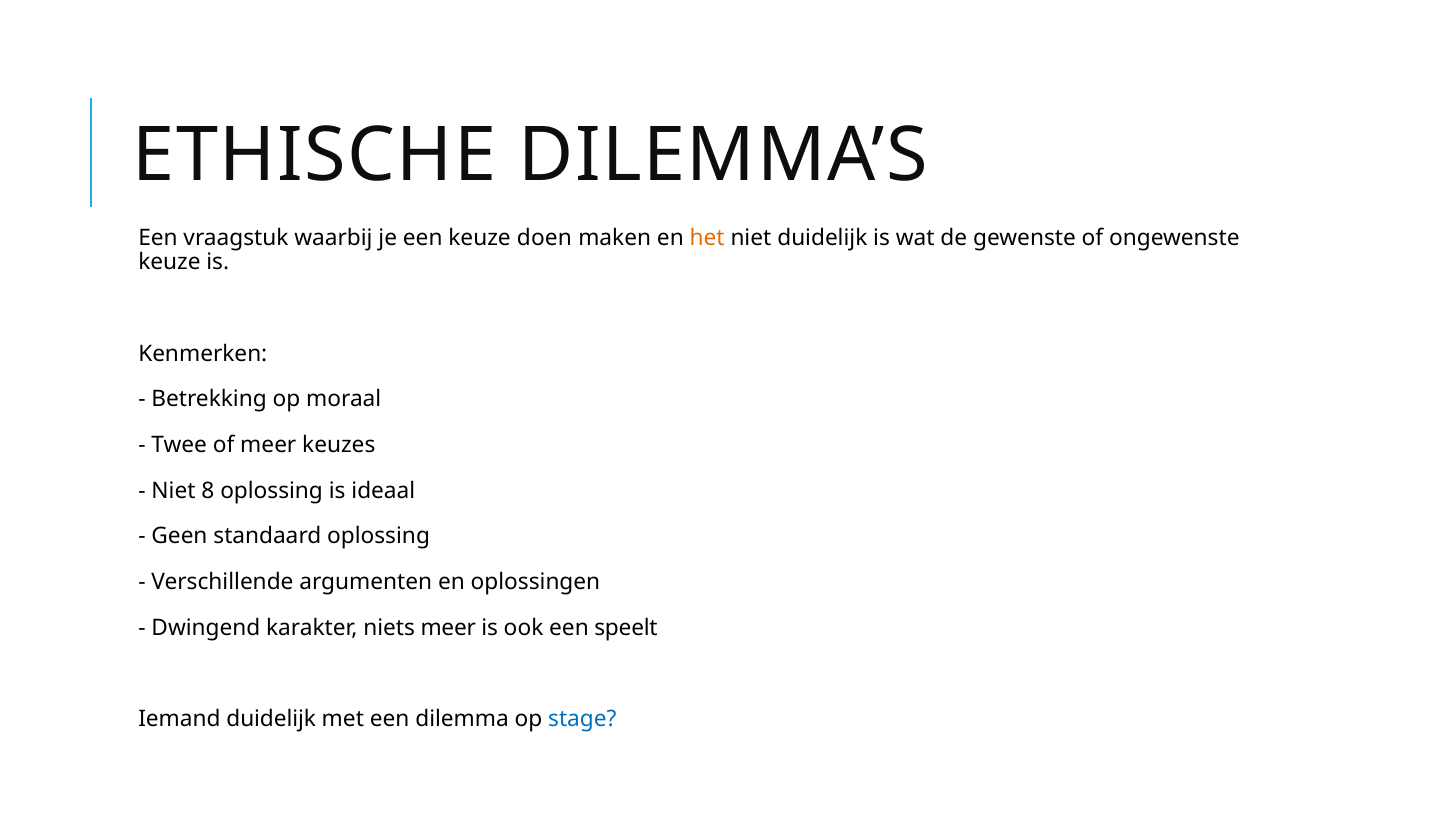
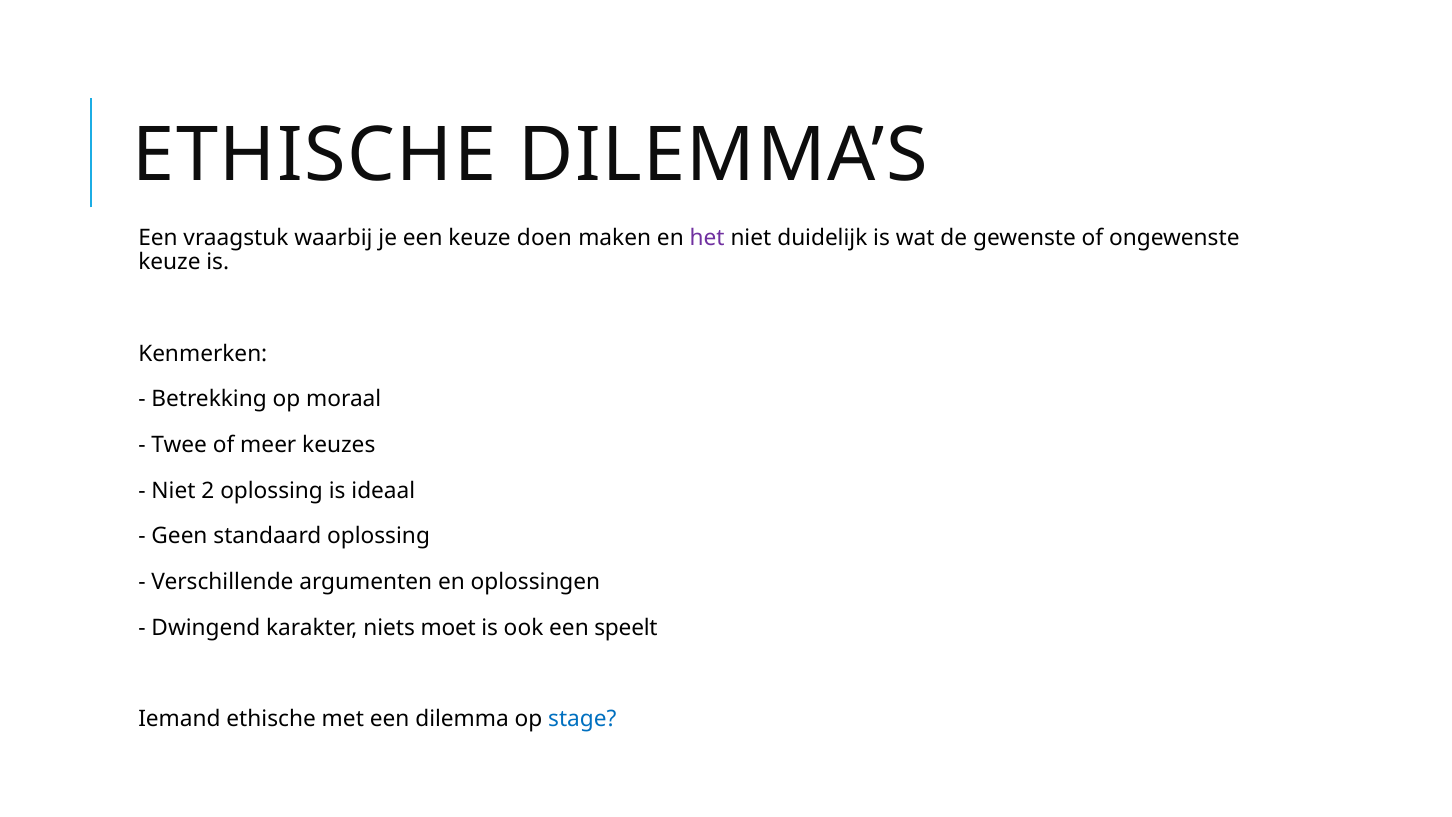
het colour: orange -> purple (707, 238)
8: 8 -> 2 (208, 491)
niets meer: meer -> moet (448, 628)
Iemand duidelijk: duidelijk -> ethische (271, 719)
